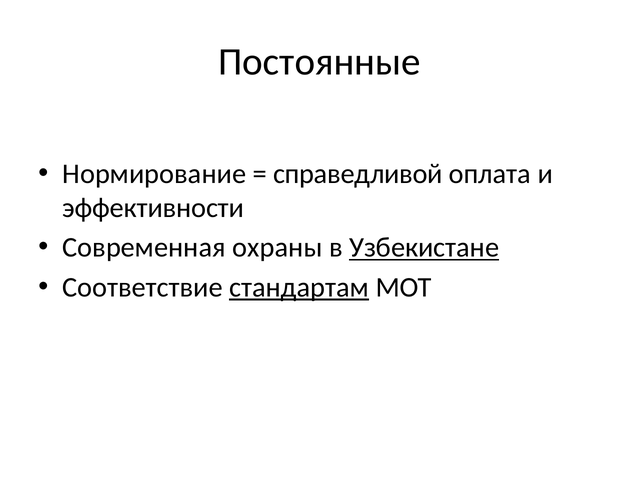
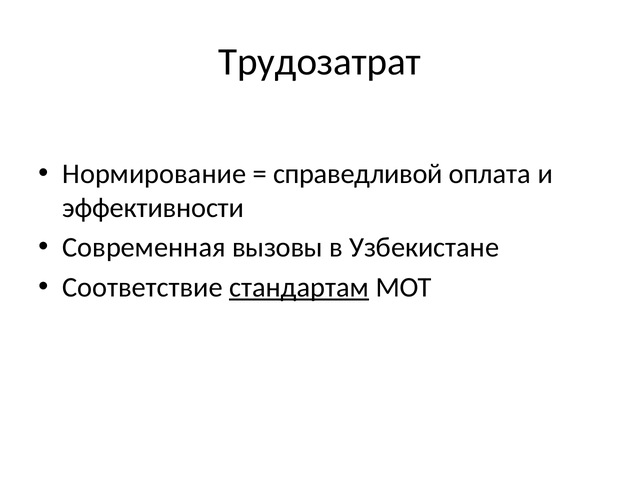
Постоянные: Постоянные -> Трудозатрат (319, 62)
охраны: охраны -> вызовы (278, 248)
Узбекистане underline: present -> none (424, 248)
